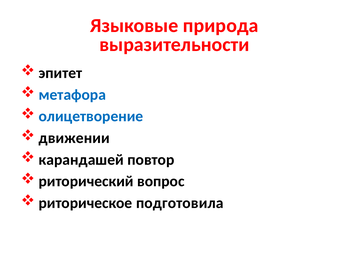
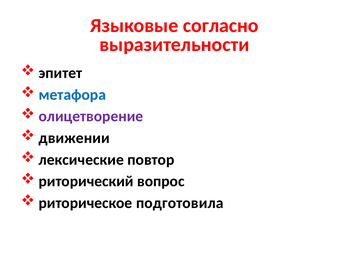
природа: природа -> согласно (221, 26)
олицетворение colour: blue -> purple (91, 117)
карандашей: карандашей -> лексические (81, 160)
